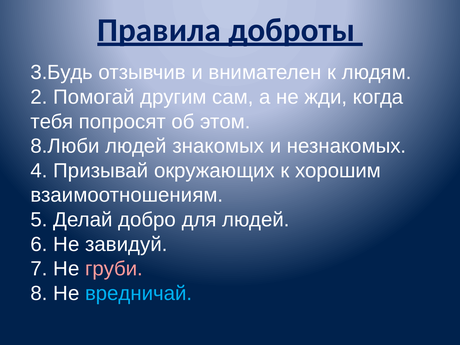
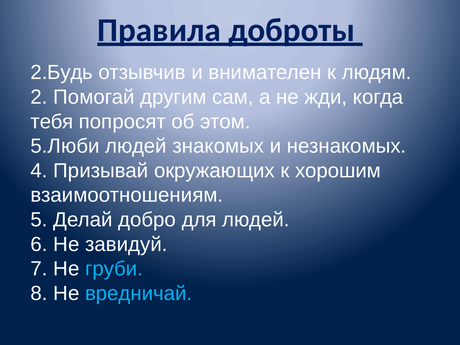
3.Будь: 3.Будь -> 2.Будь (62, 73)
8.Люби: 8.Люби -> 5.Люби (65, 146)
груби colour: pink -> light blue (114, 269)
